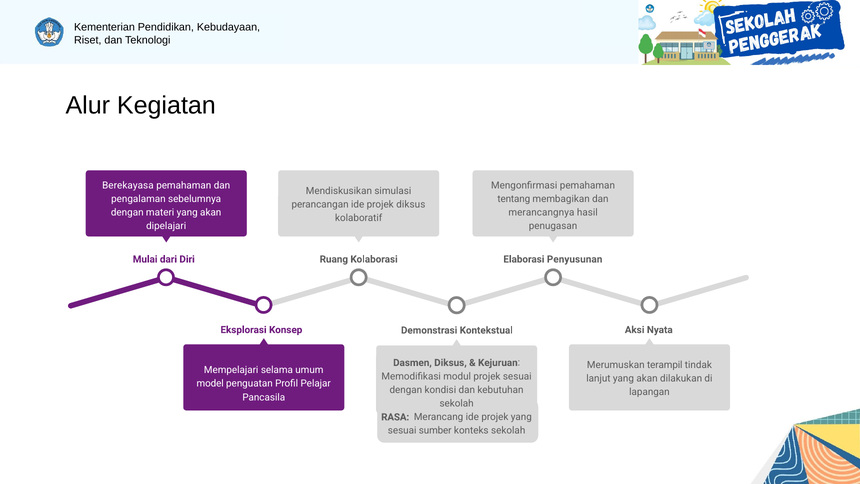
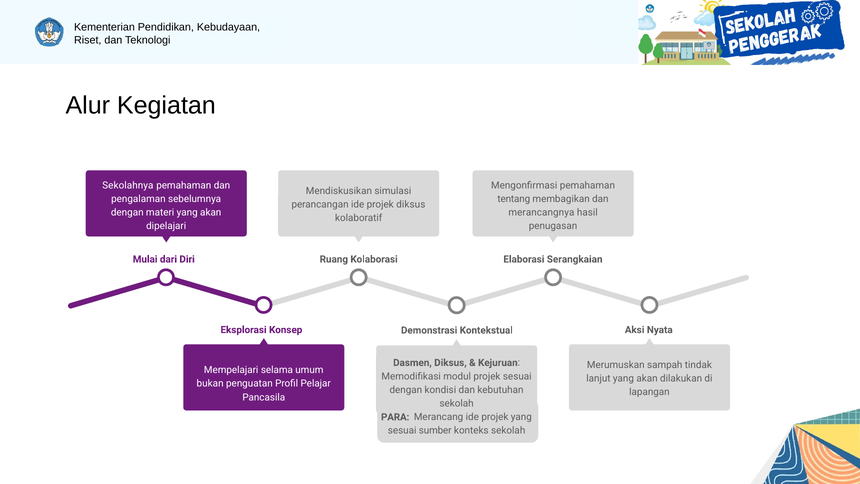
Berekayasa: Berekayasa -> Sekolahnya (128, 185)
Penyusunan: Penyusunan -> Serangkaian (575, 259)
terampil: terampil -> sampah (665, 365)
model: model -> bukan (210, 384)
RASA: RASA -> PARA (395, 417)
